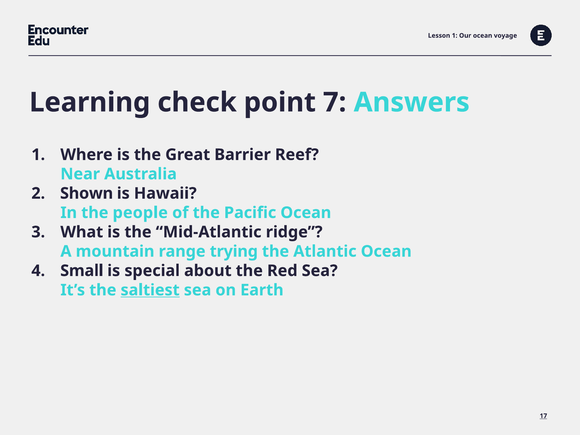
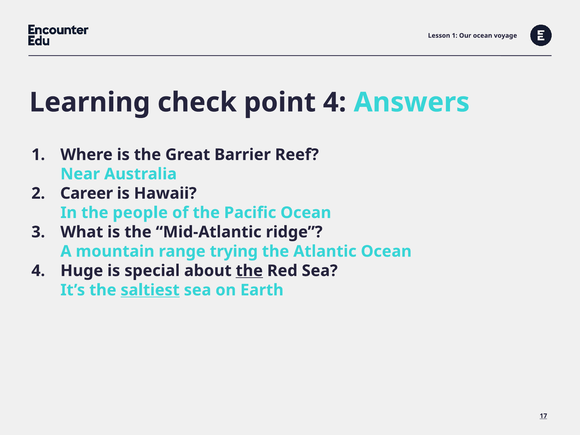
point 7: 7 -> 4 (335, 102)
Shown: Shown -> Career (87, 193)
Small: Small -> Huge (82, 271)
the underline: none -> present (249, 271)
